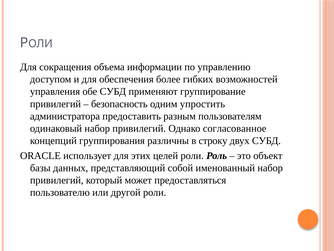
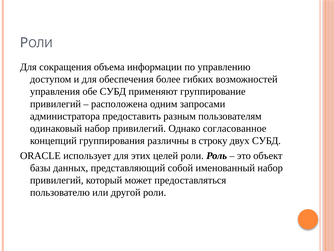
безопасность: безопасность -> расположена (119, 104)
упростить: упростить -> запросами (203, 104)
